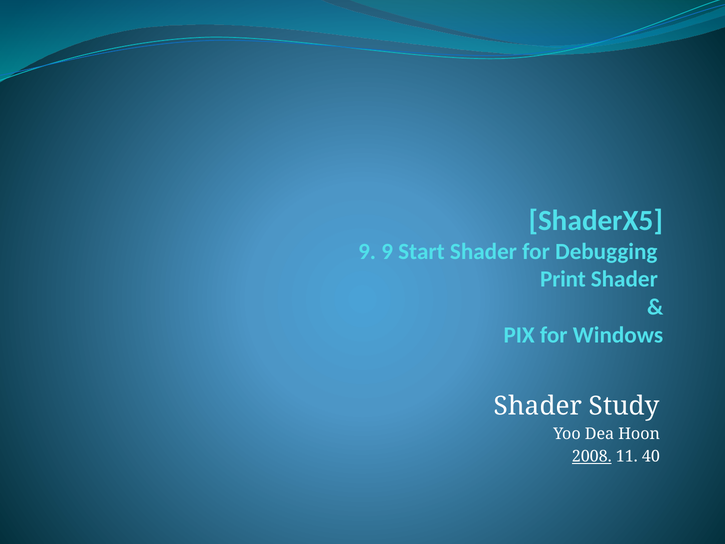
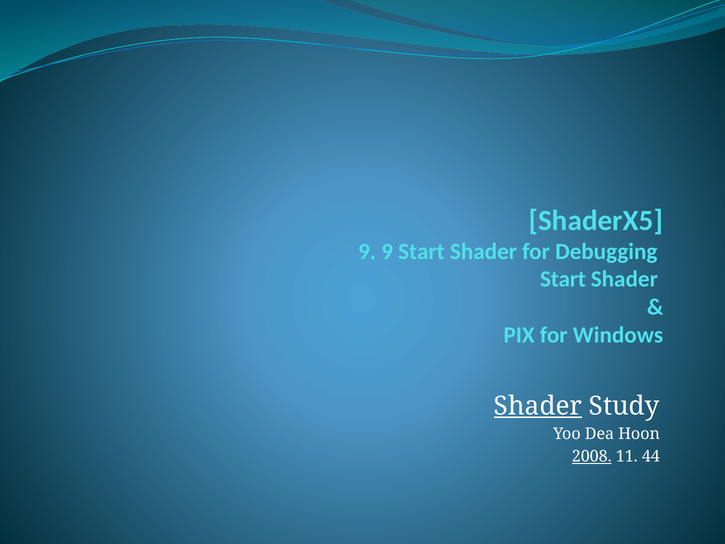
Print: Print -> Start (563, 279)
Shader underline: none -> present (538, 406)
40: 40 -> 44 (651, 456)
